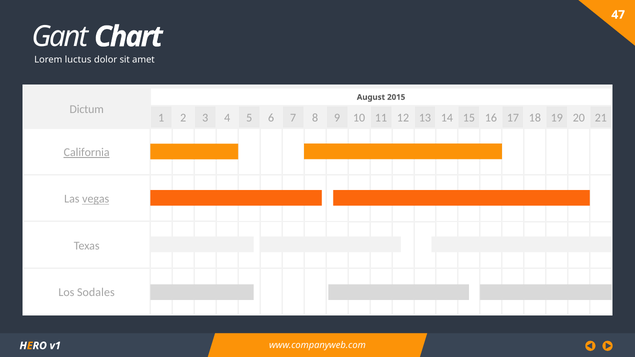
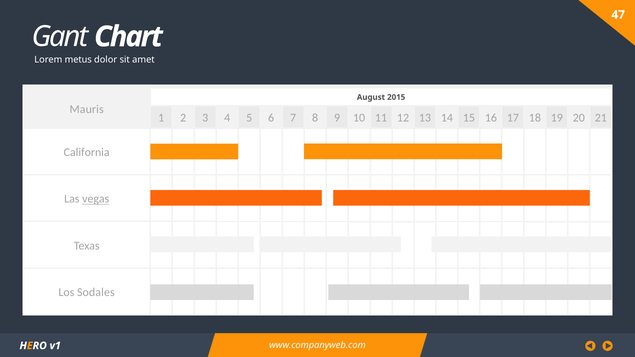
luctus: luctus -> metus (78, 60)
Dictum: Dictum -> Mauris (87, 110)
California underline: present -> none (87, 152)
